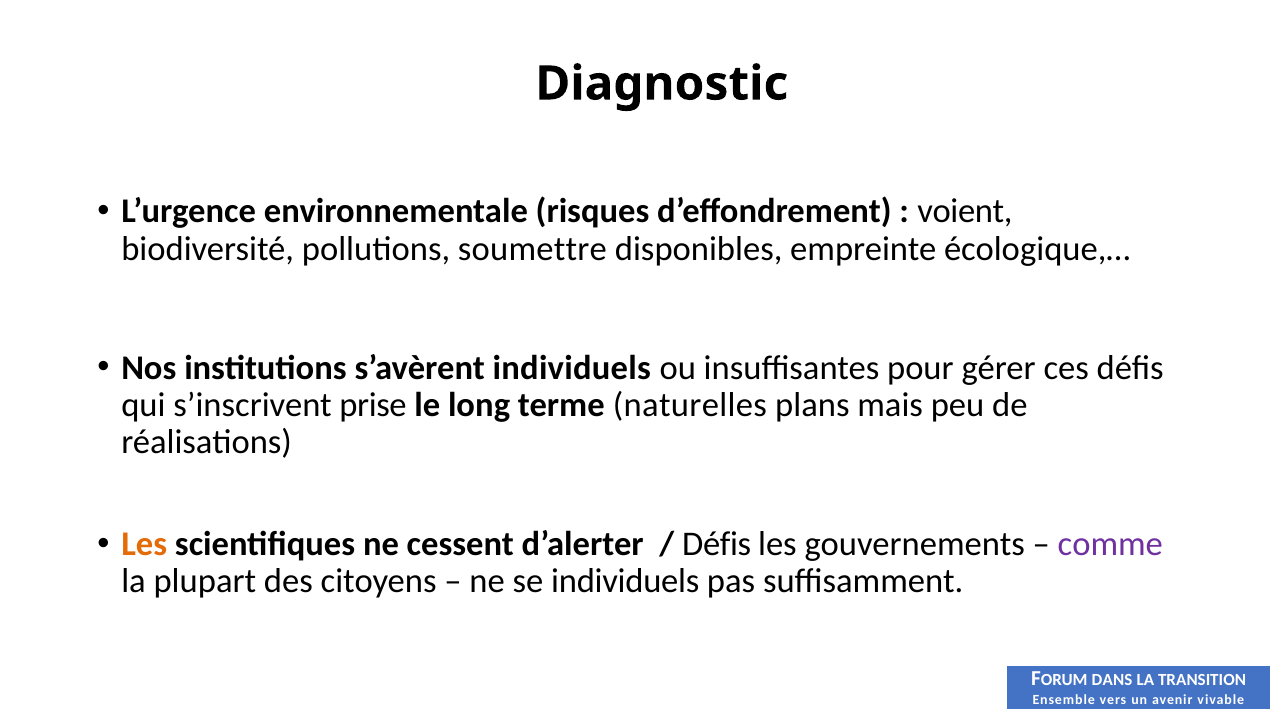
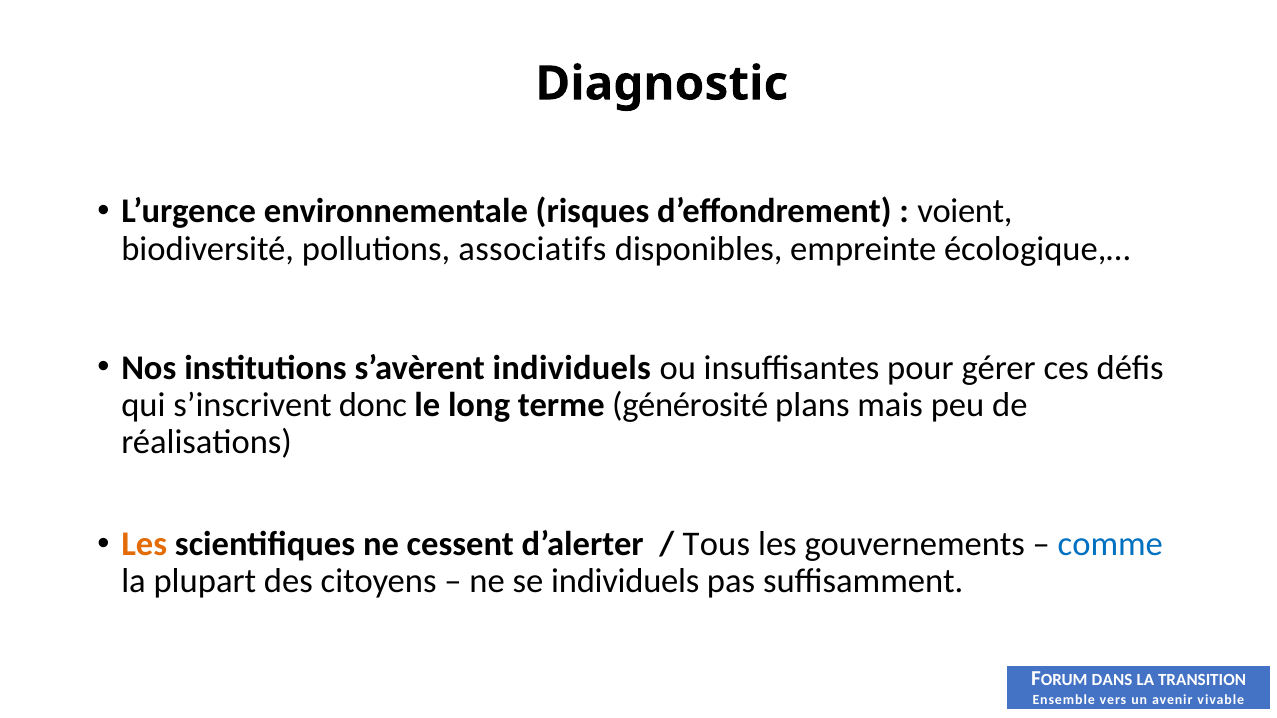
soumettre: soumettre -> associatifs (532, 249)
prise: prise -> donc (373, 405)
naturelles: naturelles -> générosité (690, 405)
Défis: Défis -> Tous (716, 544)
comme colour: purple -> blue (1110, 544)
